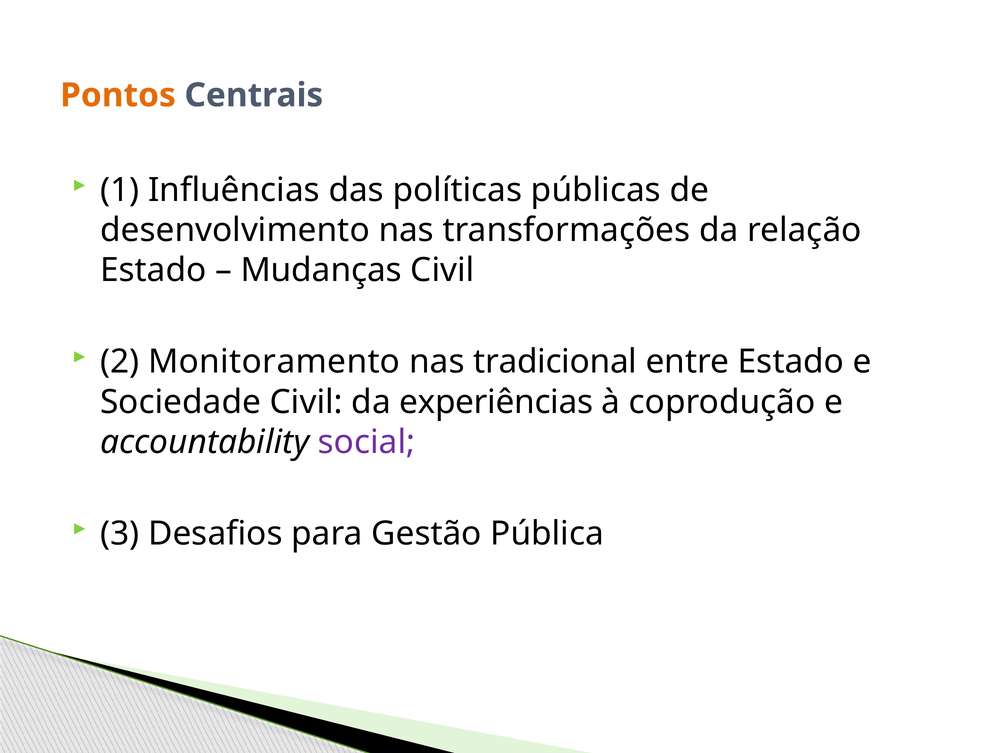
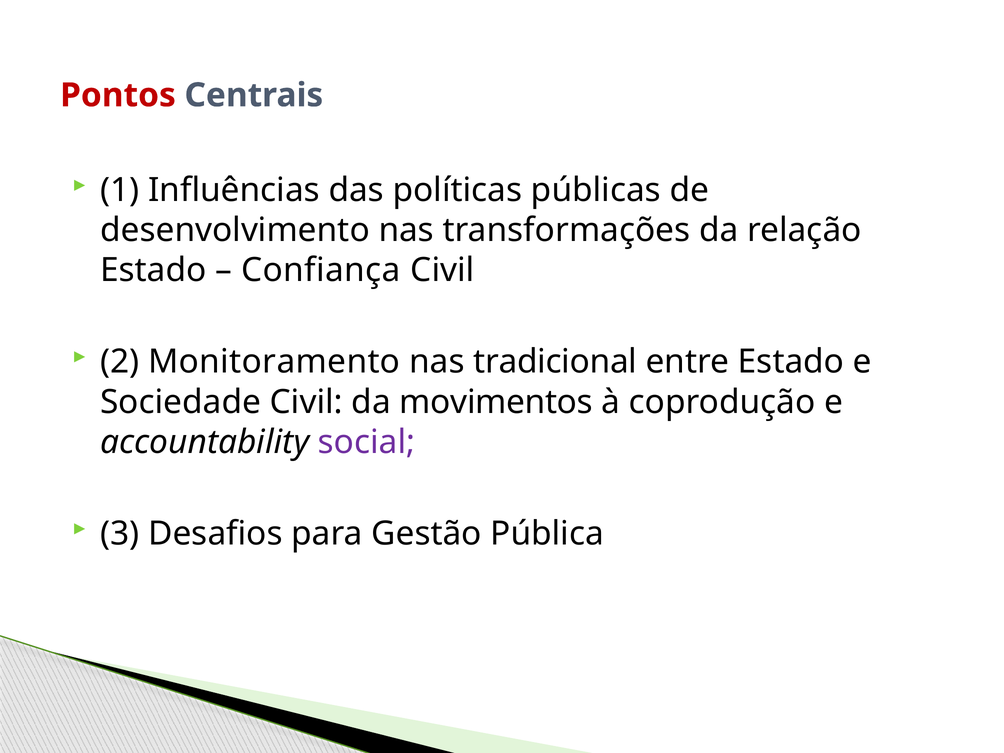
Pontos colour: orange -> red (118, 95)
Mudanças: Mudanças -> Confiança (321, 270)
experiências: experiências -> movimentos (496, 402)
